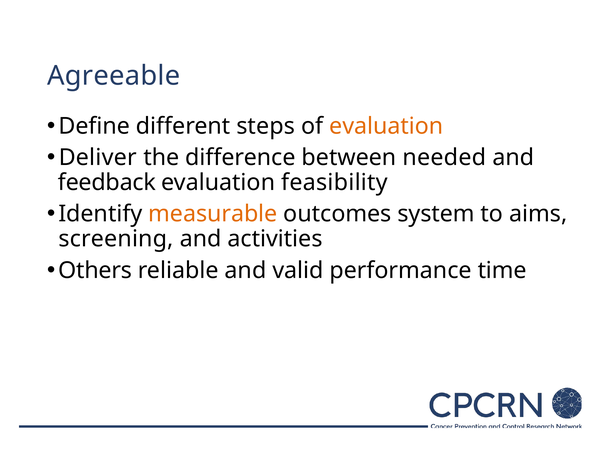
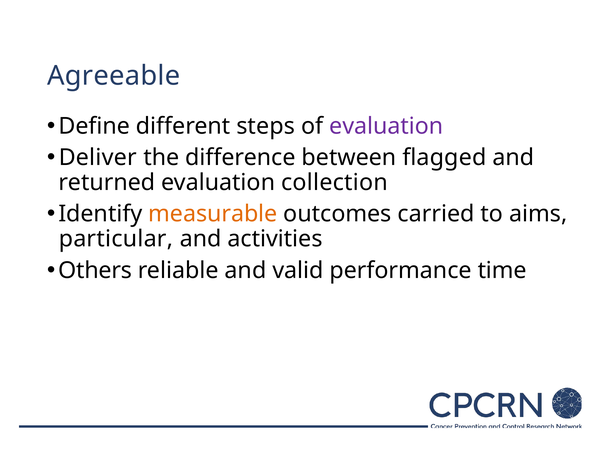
evaluation colour: orange -> purple (386, 126)
needed: needed -> flagged (444, 158)
feedback: feedback -> returned (107, 183)
feasibility: feasibility -> collection (335, 183)
system: system -> carried (436, 214)
screening: screening -> particular (116, 239)
